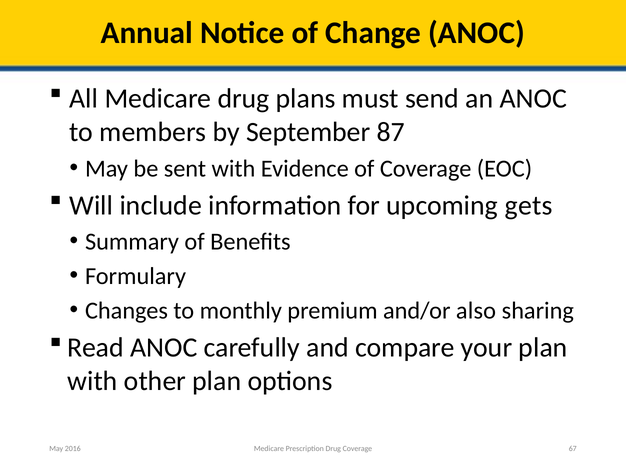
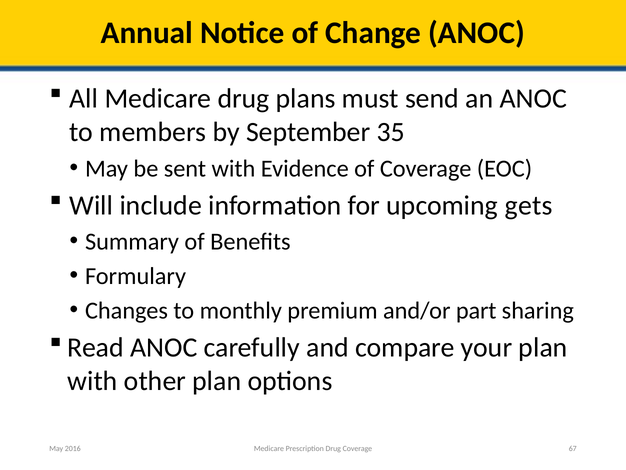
87: 87 -> 35 (391, 132)
also: also -> part (476, 310)
